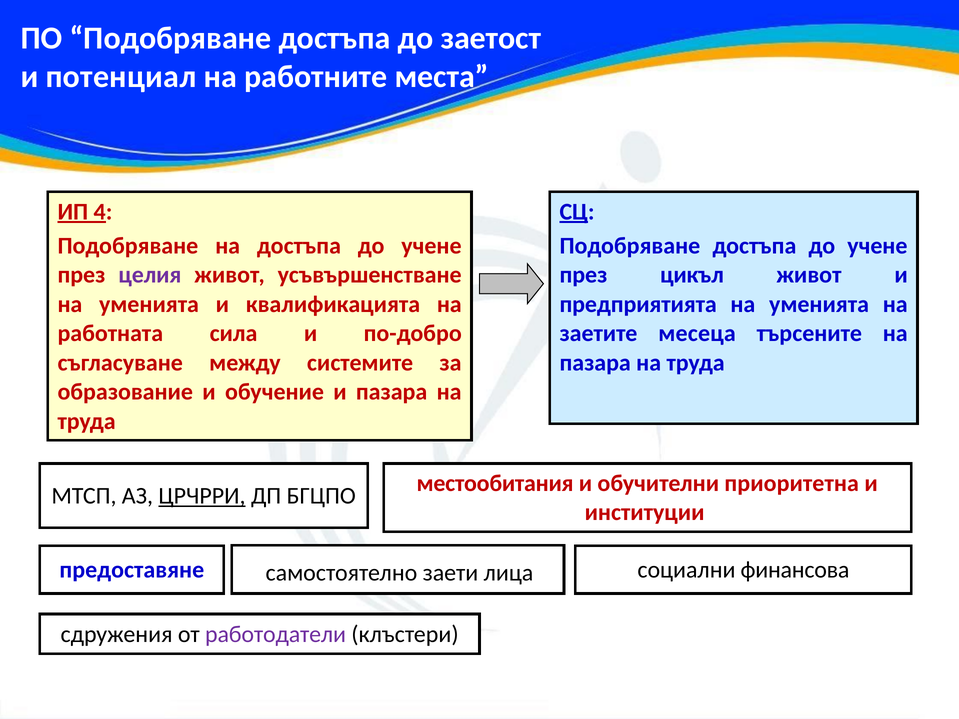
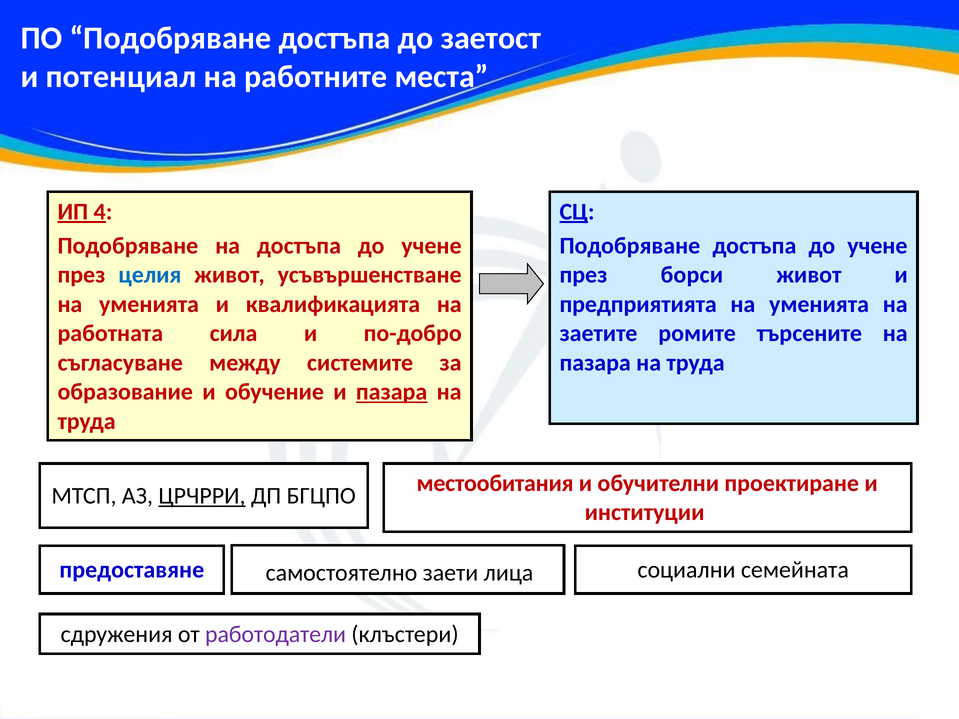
целия colour: purple -> blue (150, 275)
цикъл: цикъл -> борси (692, 275)
месеца: месеца -> ромите (697, 334)
пазара underline: none -> present (392, 392)
приоритетна: приоритетна -> проектиране (792, 483)
финансова: финансова -> семейната (795, 570)
